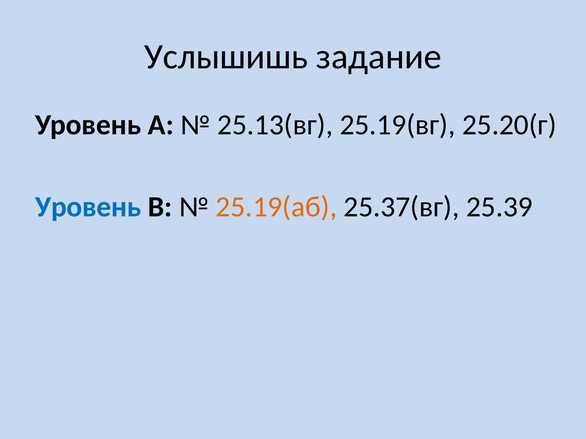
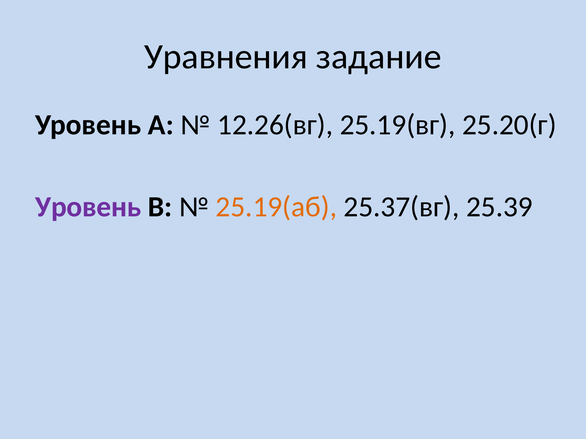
Услышишь: Услышишь -> Уравнения (226, 57)
25.13(вг: 25.13(вг -> 12.26(вг (275, 125)
Уровень colour: blue -> purple (88, 207)
